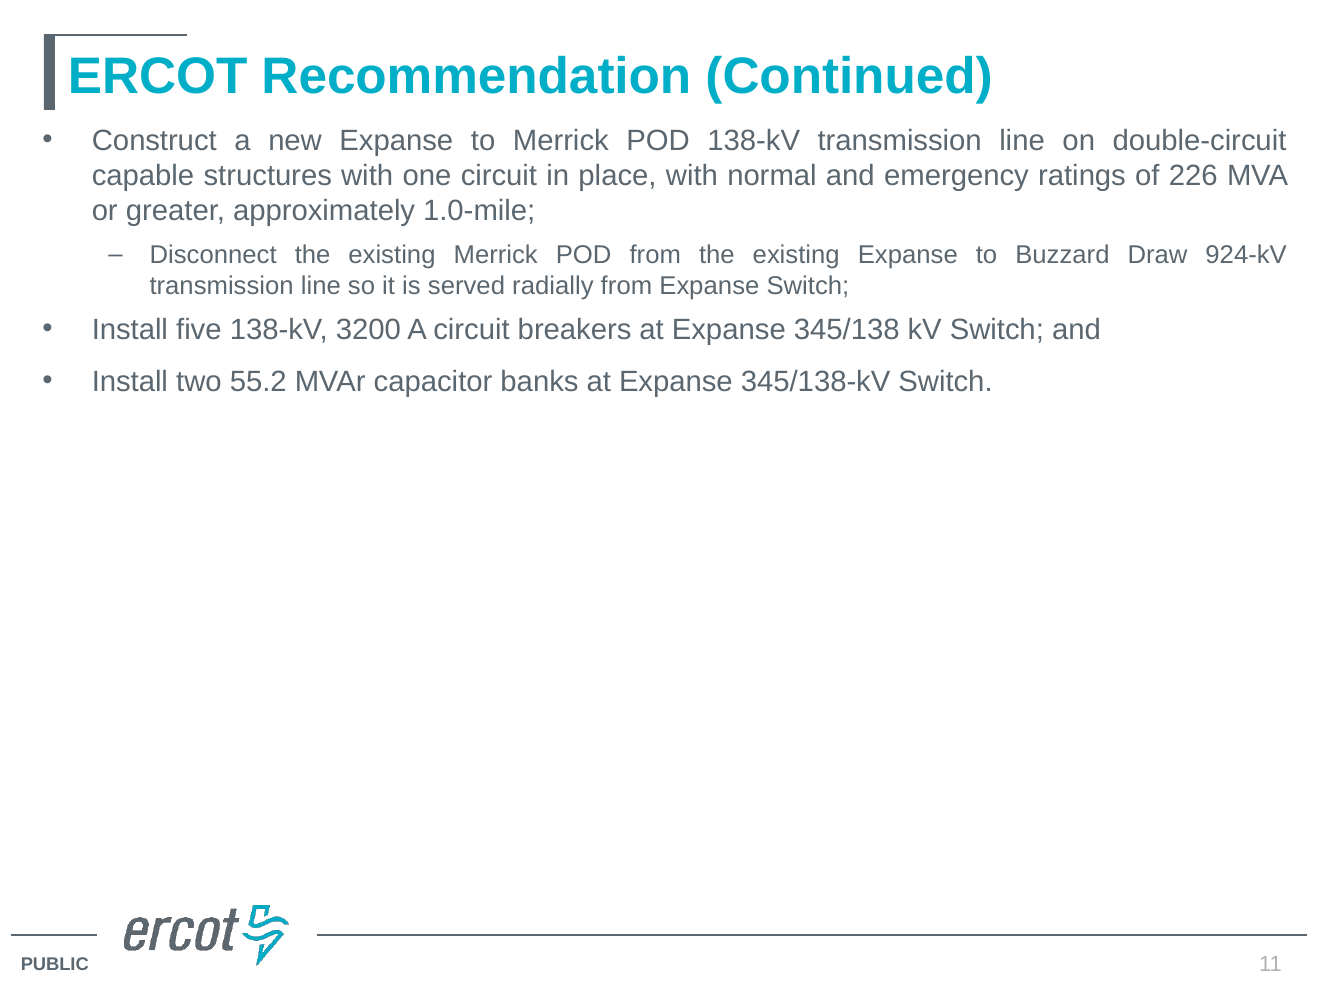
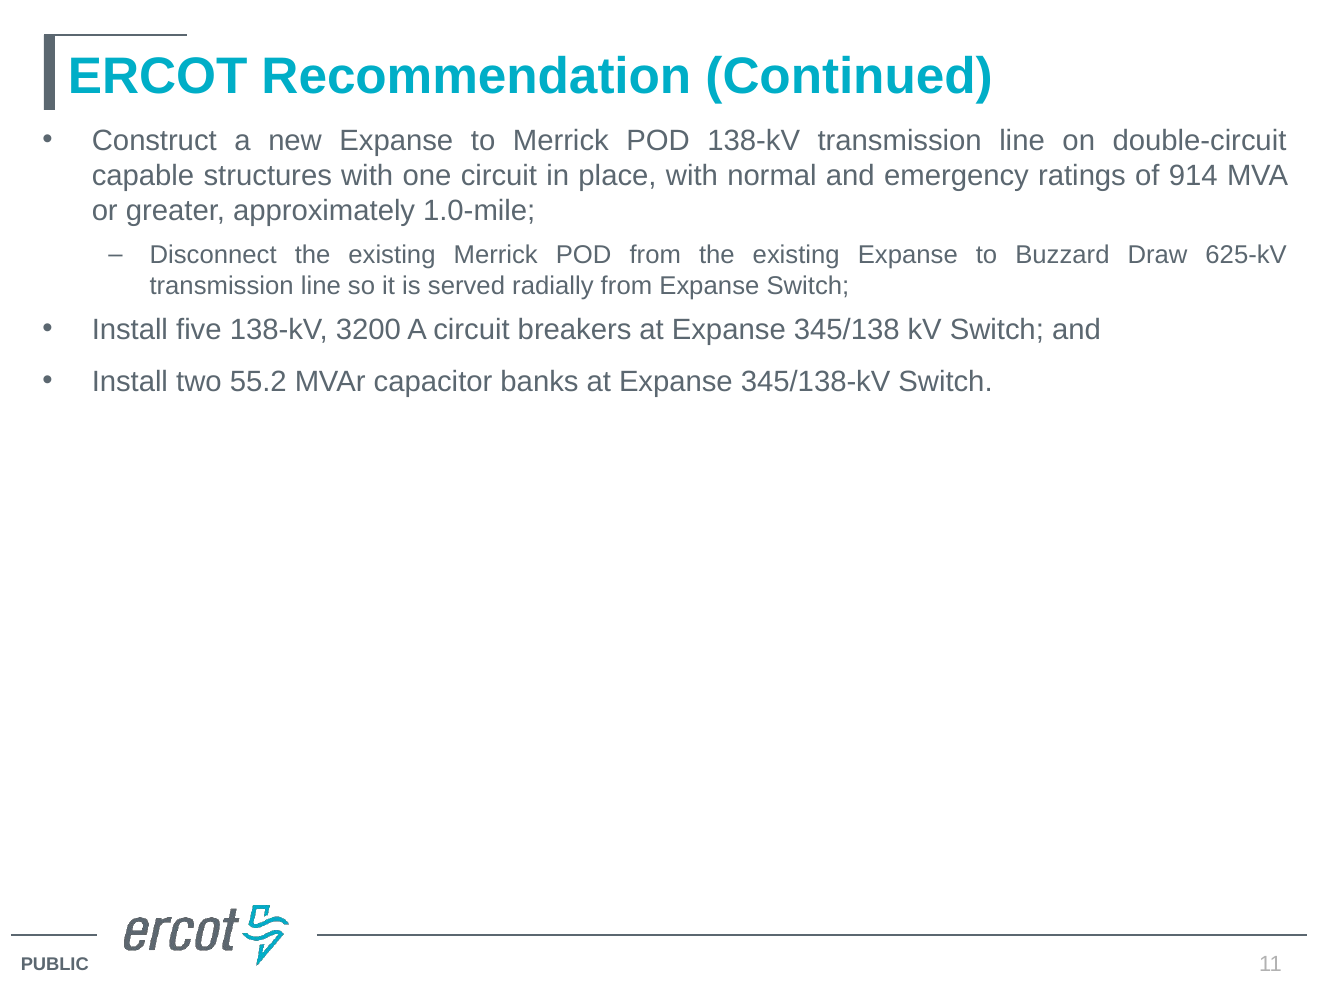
226: 226 -> 914 (1193, 176)
924-kV: 924-kV -> 625-kV (1246, 255)
